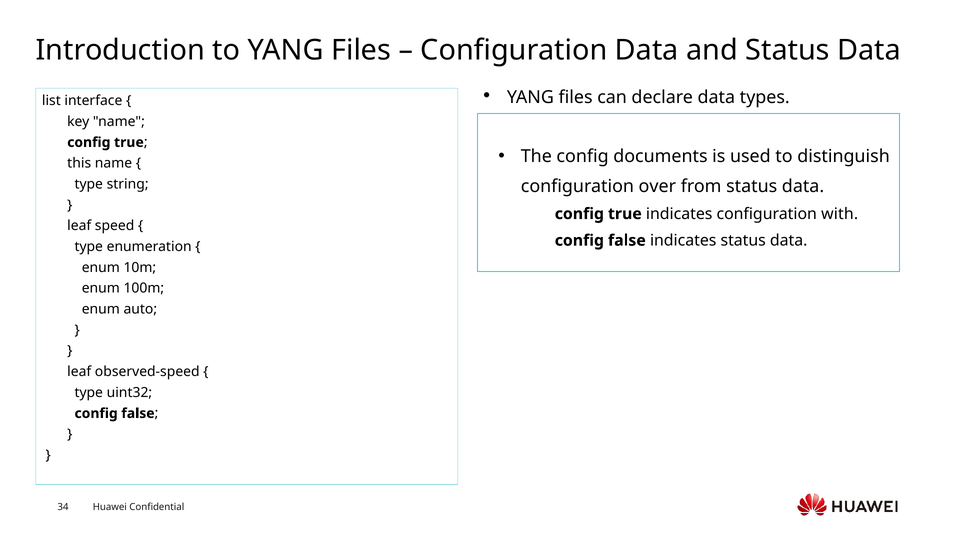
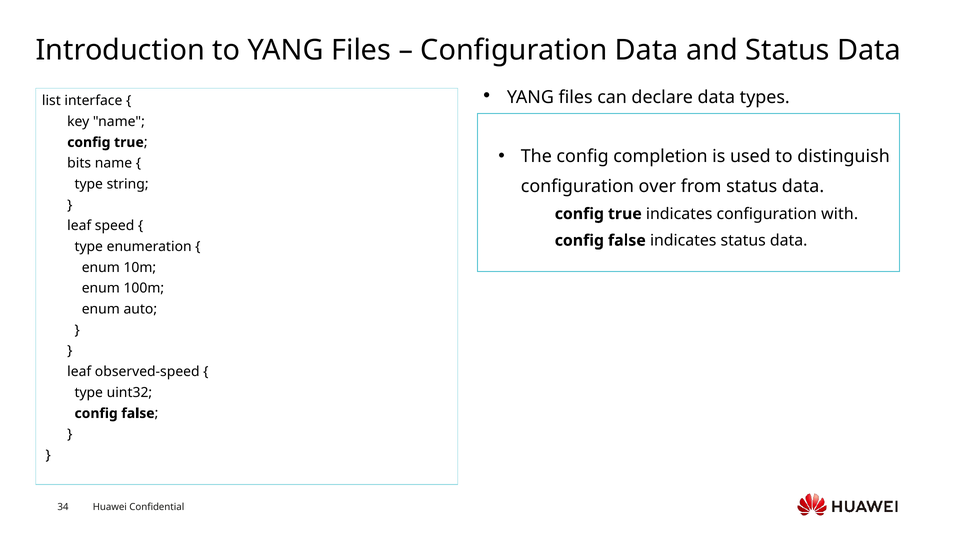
documents: documents -> completion (660, 156)
this: this -> bits (79, 163)
